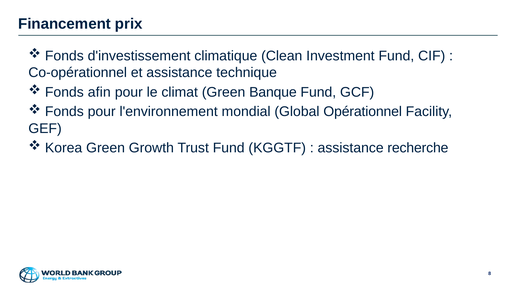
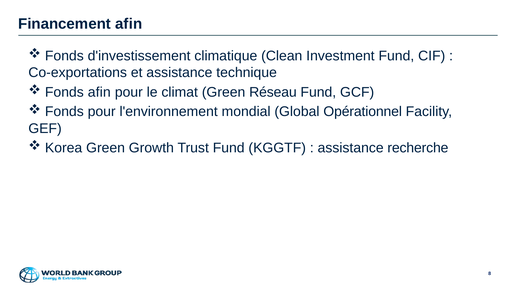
Financement prix: prix -> afin (129, 24)
Co-opérationnel: Co-opérationnel -> Co-exportations (78, 73)
Banque: Banque -> Réseau (273, 92)
